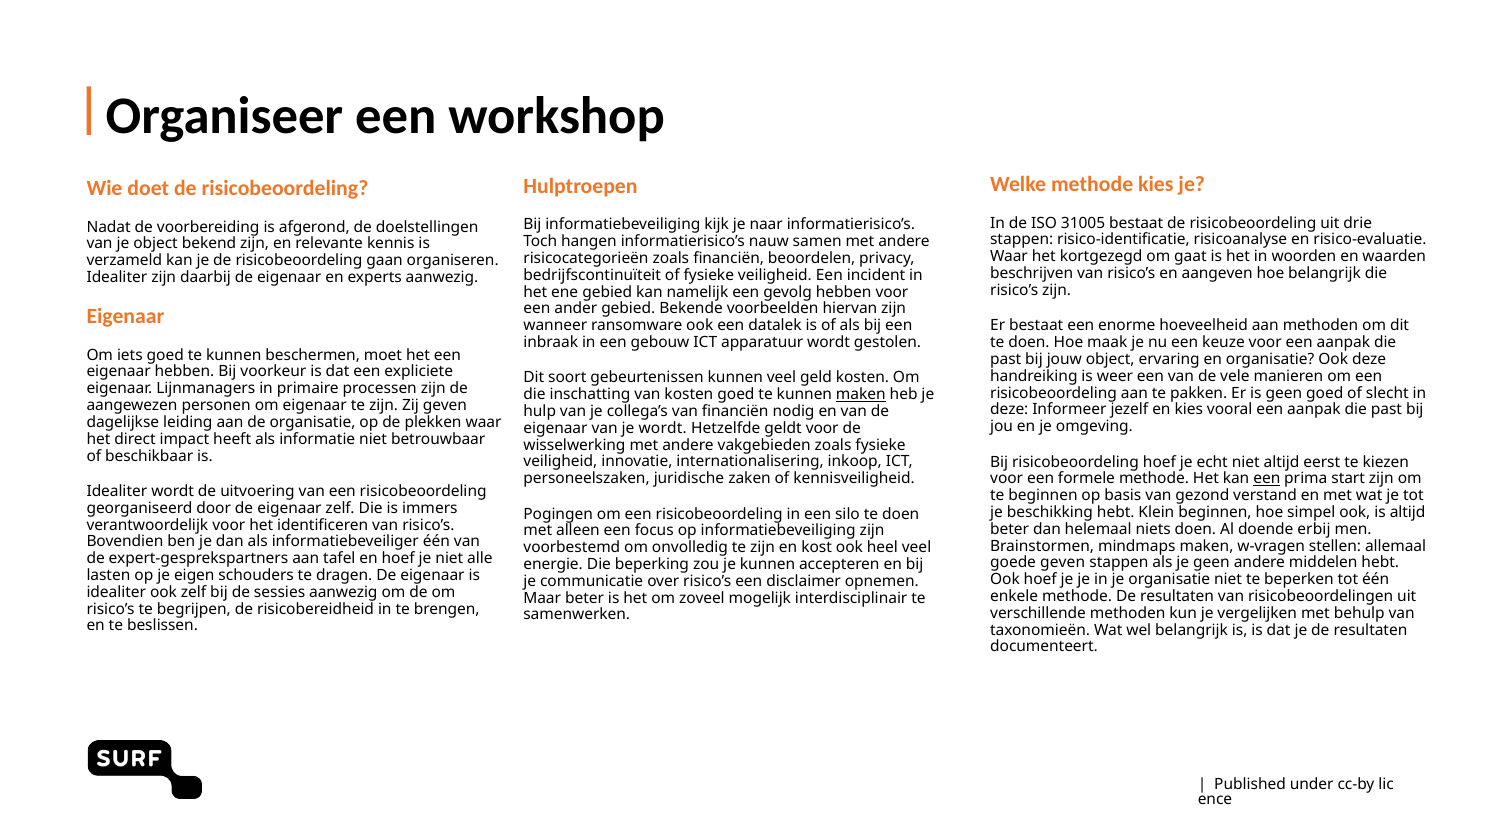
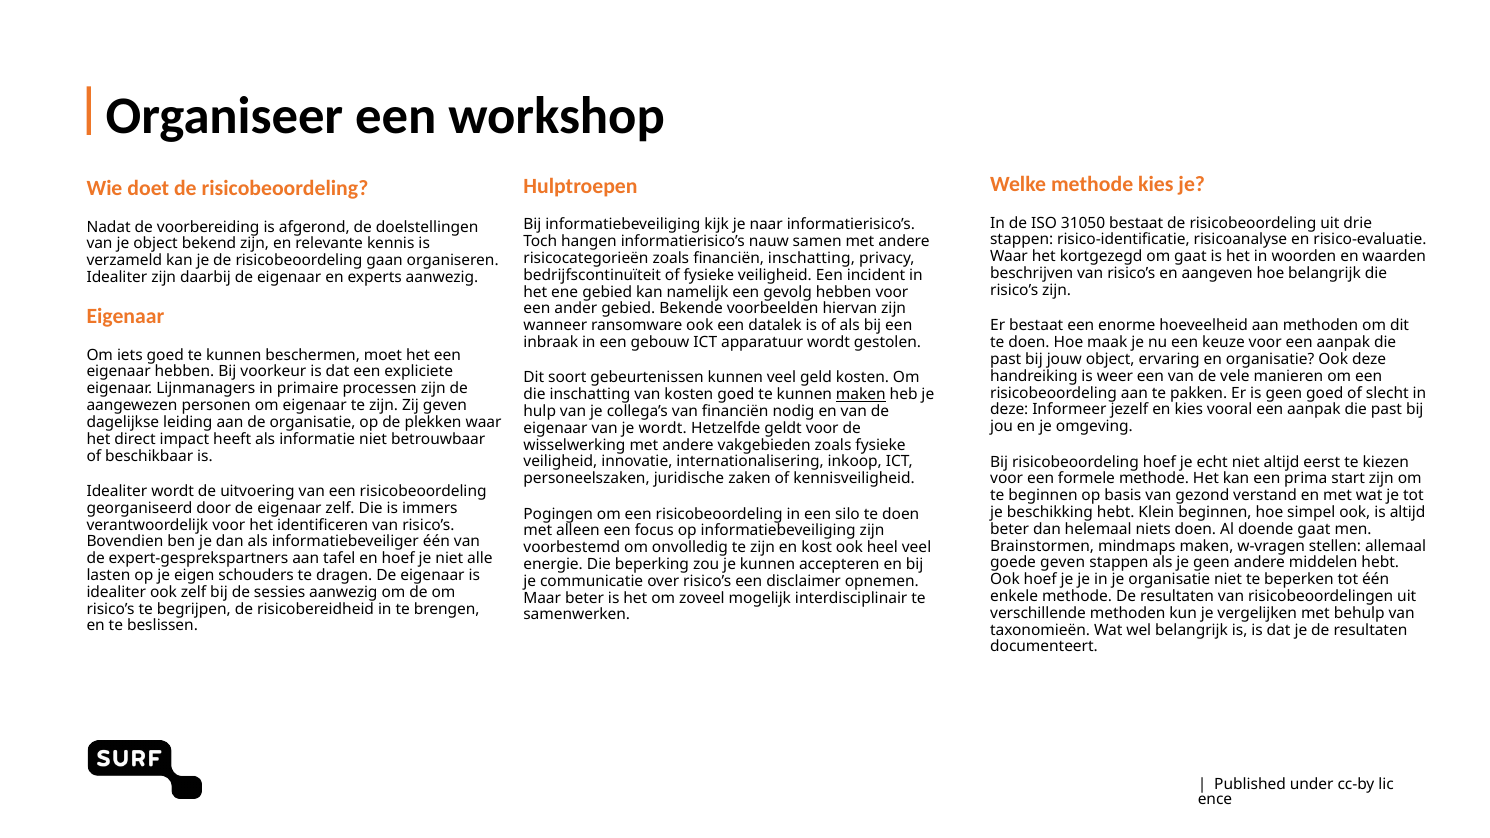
31005: 31005 -> 31050 (1083, 223)
financiën beoordelen: beoordelen -> inschatting (811, 258)
een underline: present -> none (1267, 479)
doende erbij: erbij -> gaat (1314, 529)
